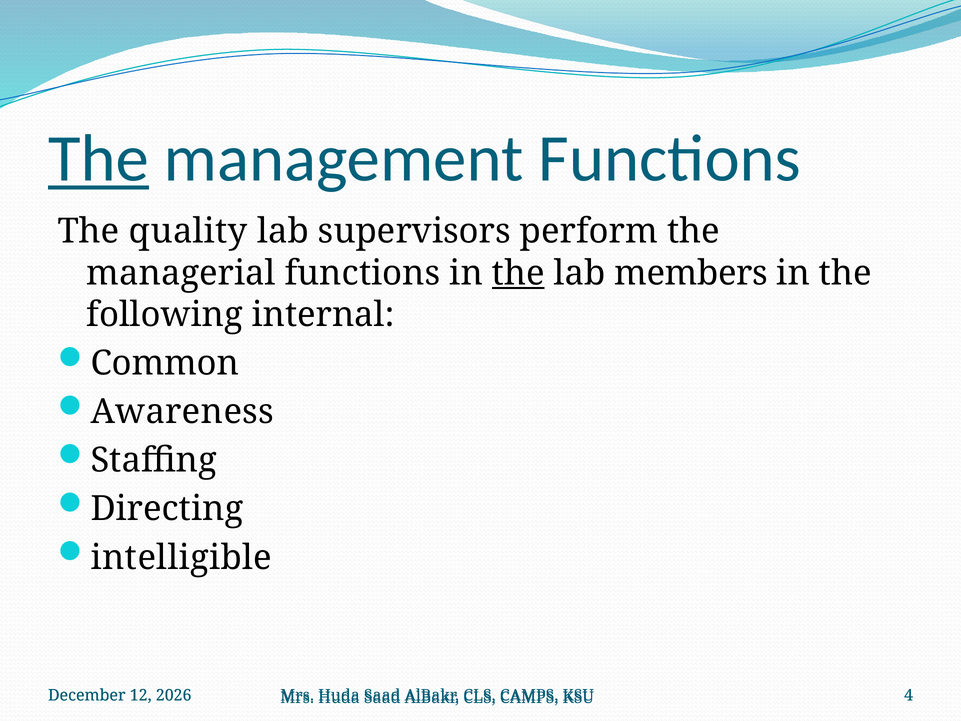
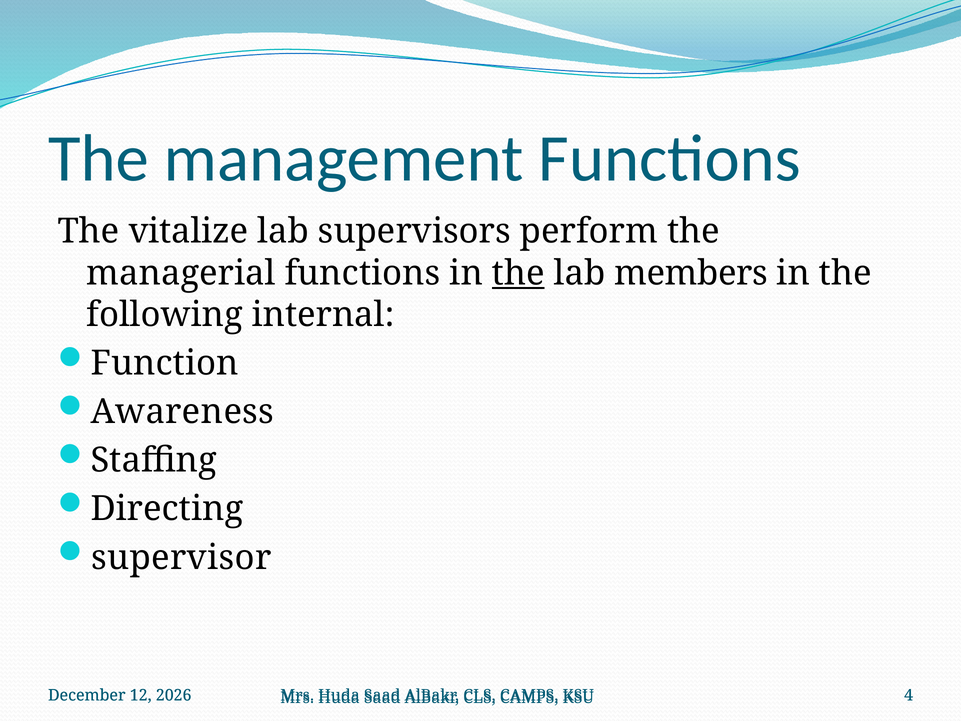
The underline: present -> none (98, 159)
quality: quality -> vitalize (189, 231)
Common: Common -> Function (165, 363)
intelligible: intelligible -> supervisor (181, 557)
